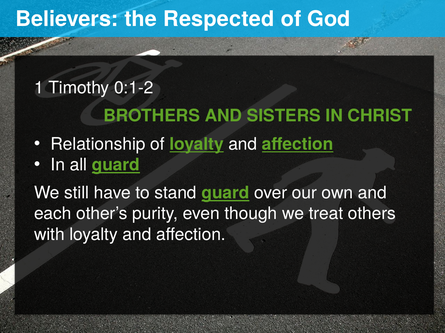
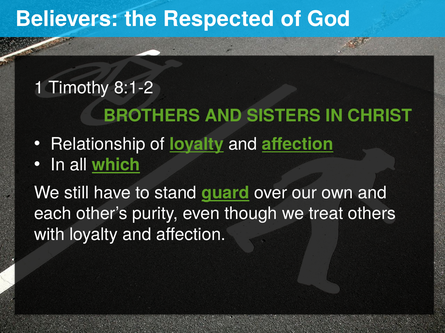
0:1-2: 0:1-2 -> 8:1-2 (134, 88)
all guard: guard -> which (116, 165)
